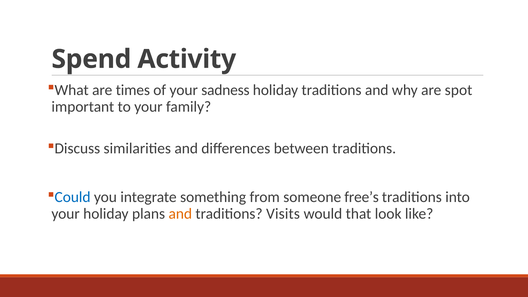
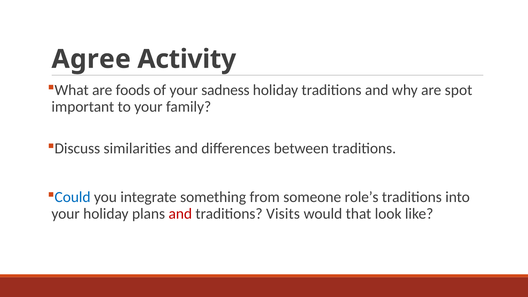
Spend: Spend -> Agree (91, 59)
times: times -> foods (133, 90)
free’s: free’s -> role’s (362, 197)
and colour: orange -> red (180, 214)
